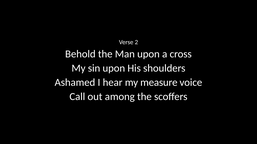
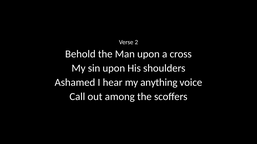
measure: measure -> anything (159, 83)
